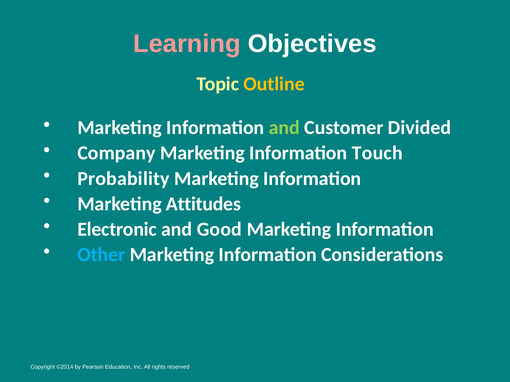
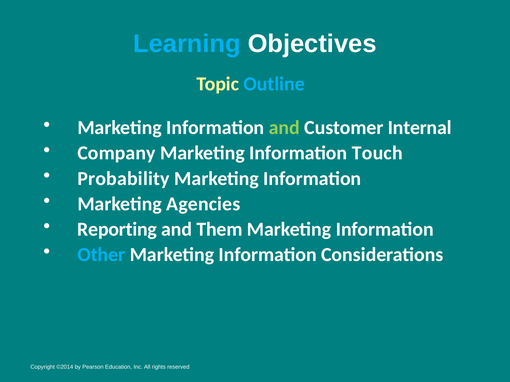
Learning colour: pink -> light blue (187, 44)
Outline colour: yellow -> light blue (274, 84)
Divided: Divided -> Internal (420, 128)
Attitudes: Attitudes -> Agencies (203, 204)
Electronic: Electronic -> Reporting (117, 229)
Good: Good -> Them (220, 229)
